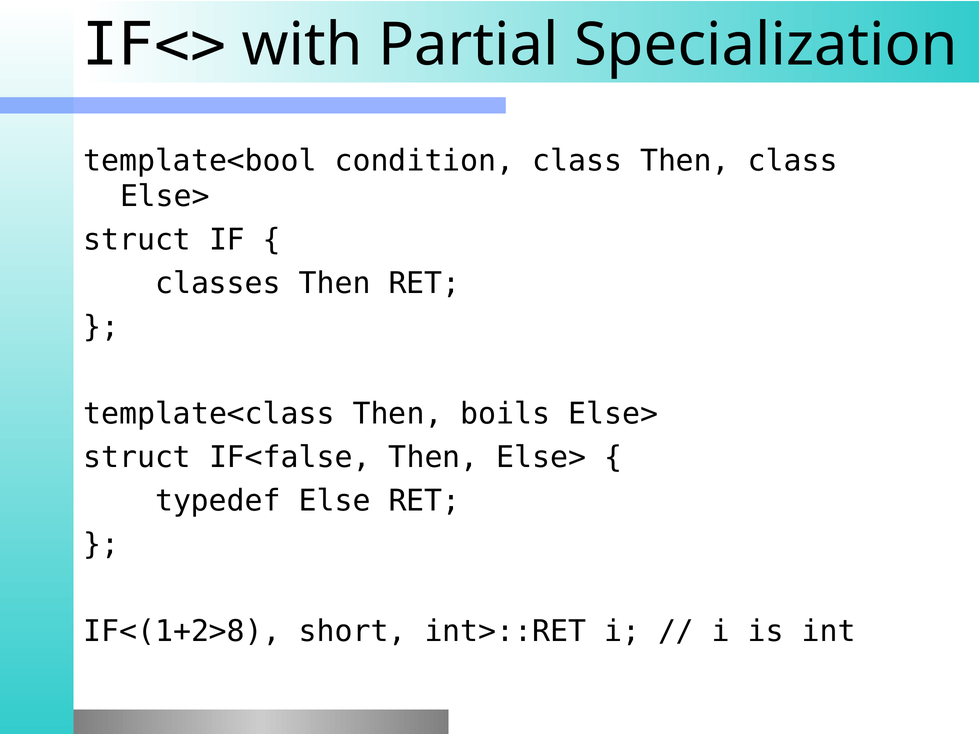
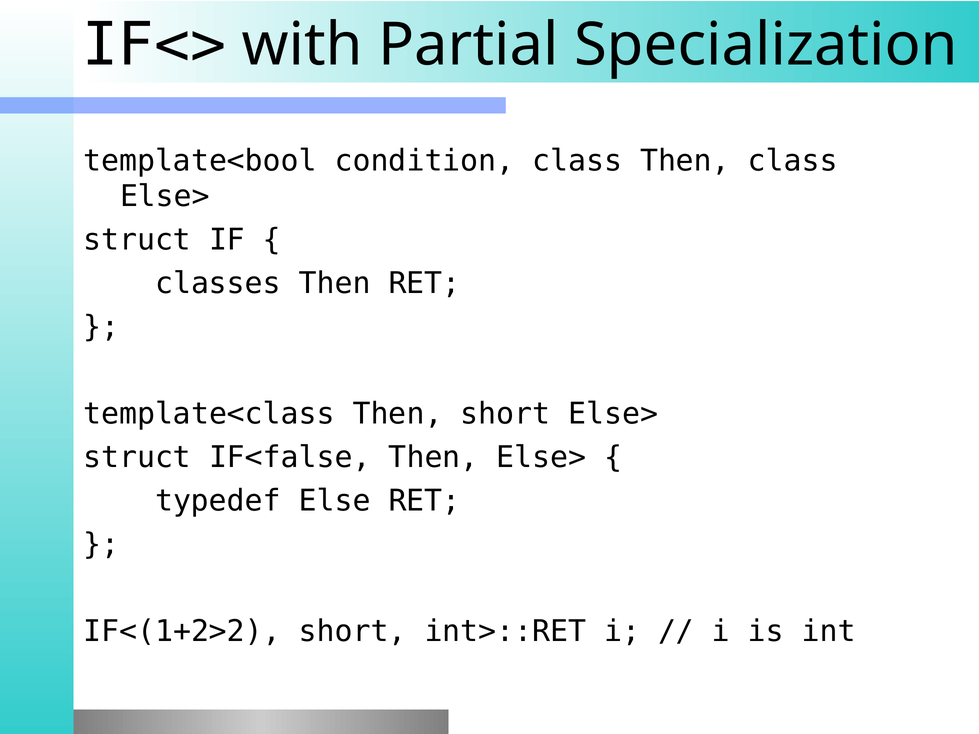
Then boils: boils -> short (505, 414)
IF<(1+2>8: IF<(1+2>8 -> IF<(1+2>2 (182, 632)
